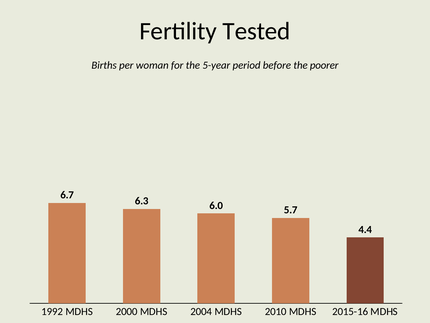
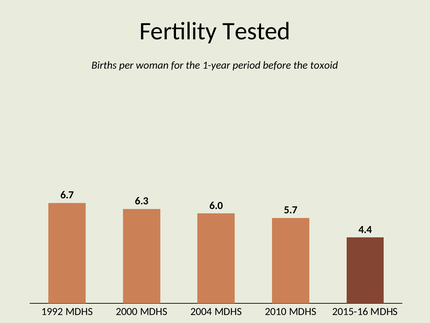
5-year: 5-year -> 1-year (216, 65)
poorer: poorer -> toxoid (324, 65)
